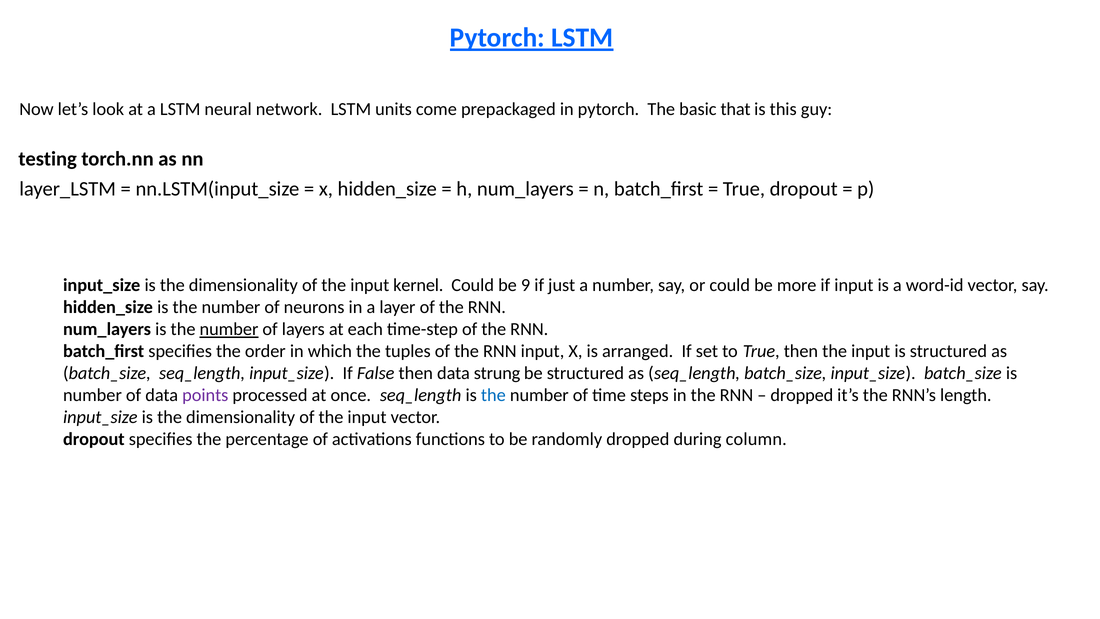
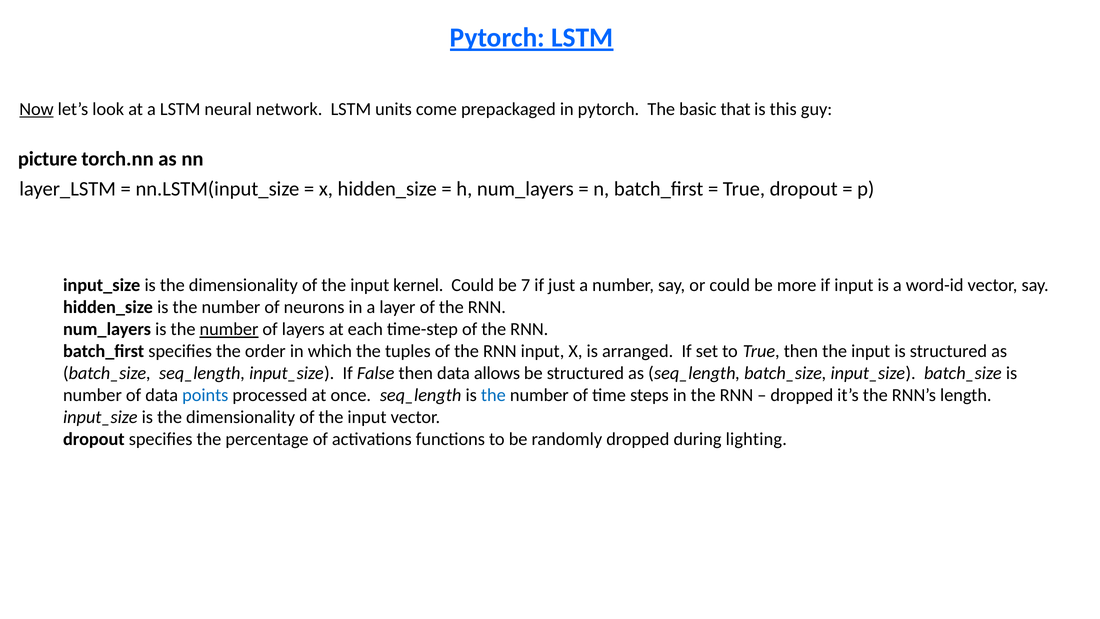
Now underline: none -> present (36, 109)
testing: testing -> picture (48, 159)
9: 9 -> 7 (526, 285)
strung: strung -> allows (497, 373)
points colour: purple -> blue (205, 395)
column: column -> lighting (756, 439)
